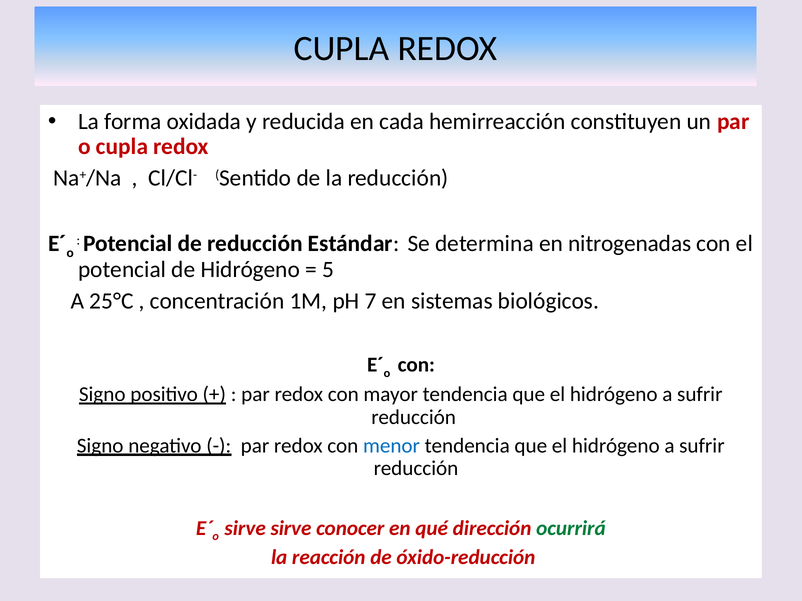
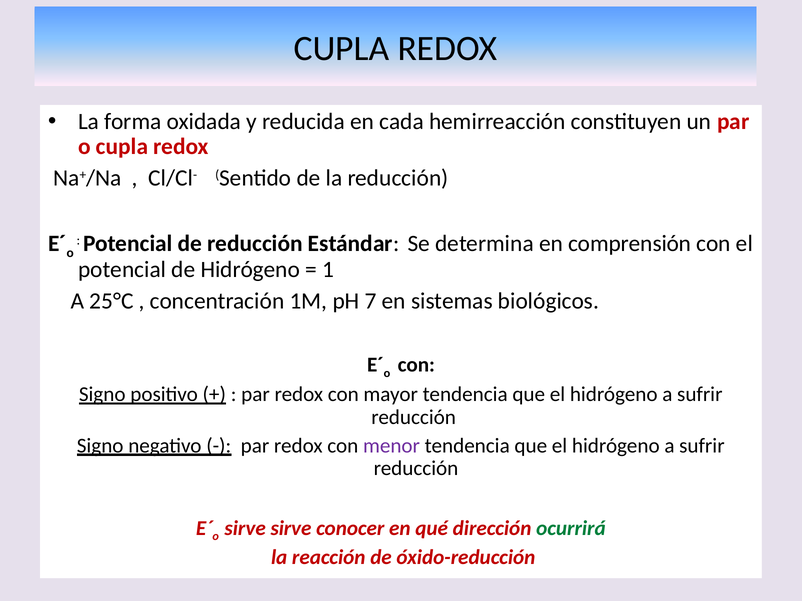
nitrogenadas: nitrogenadas -> comprensión (630, 244)
5: 5 -> 1 (328, 270)
menor colour: blue -> purple (392, 446)
